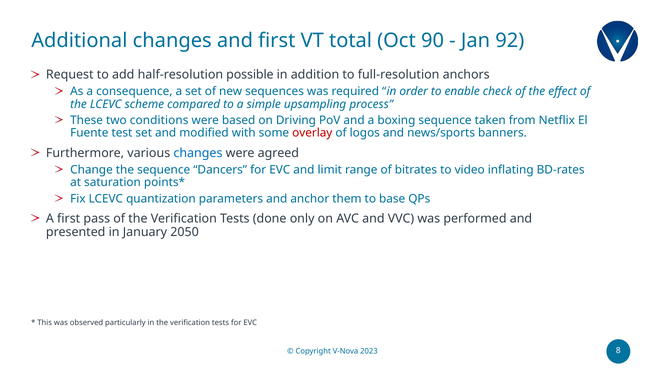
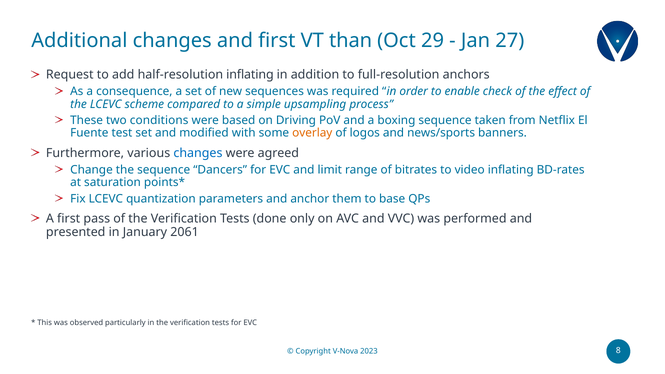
total: total -> than (351, 41)
90: 90 -> 29 (433, 41)
92: 92 -> 27 (510, 41)
half-resolution possible: possible -> inflating (250, 75)
overlay colour: red -> orange (312, 133)
2050: 2050 -> 2061 (185, 232)
